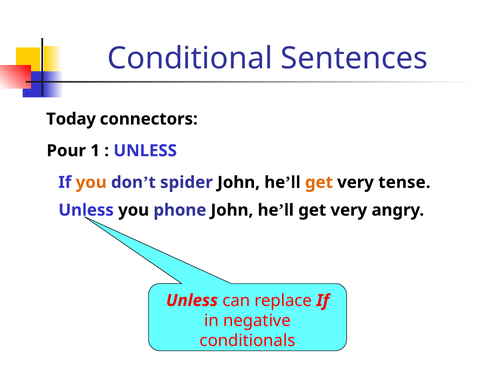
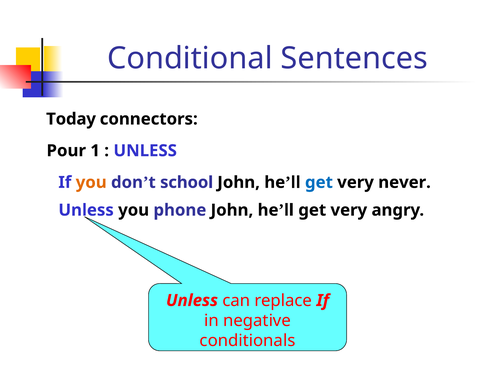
spider: spider -> school (187, 182)
get colour: orange -> blue (319, 182)
tense: tense -> never (405, 182)
